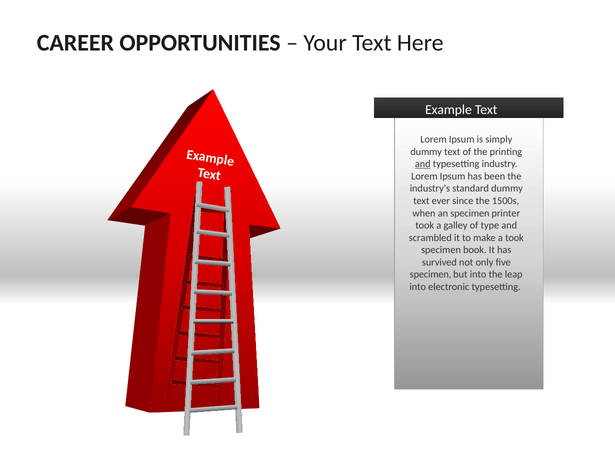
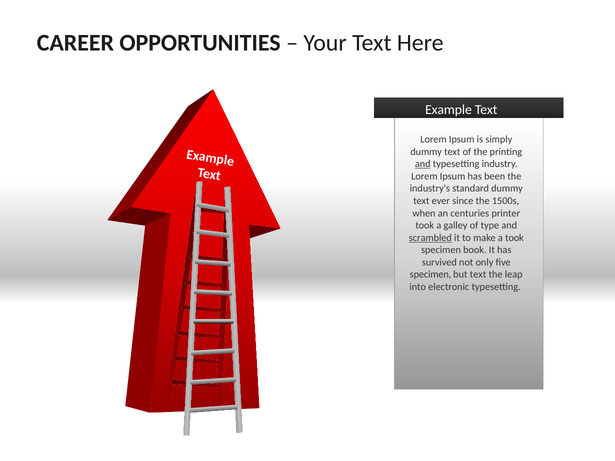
an specimen: specimen -> centuries (470, 213)
scrambled underline: none -> present (430, 238)
but into: into -> text (478, 275)
